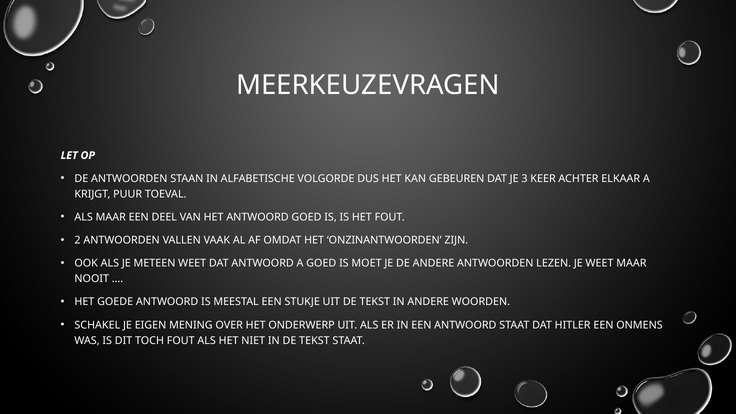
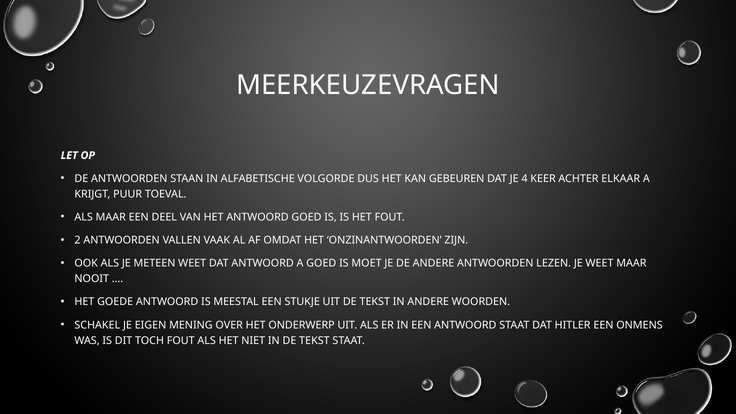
3: 3 -> 4 (525, 179)
